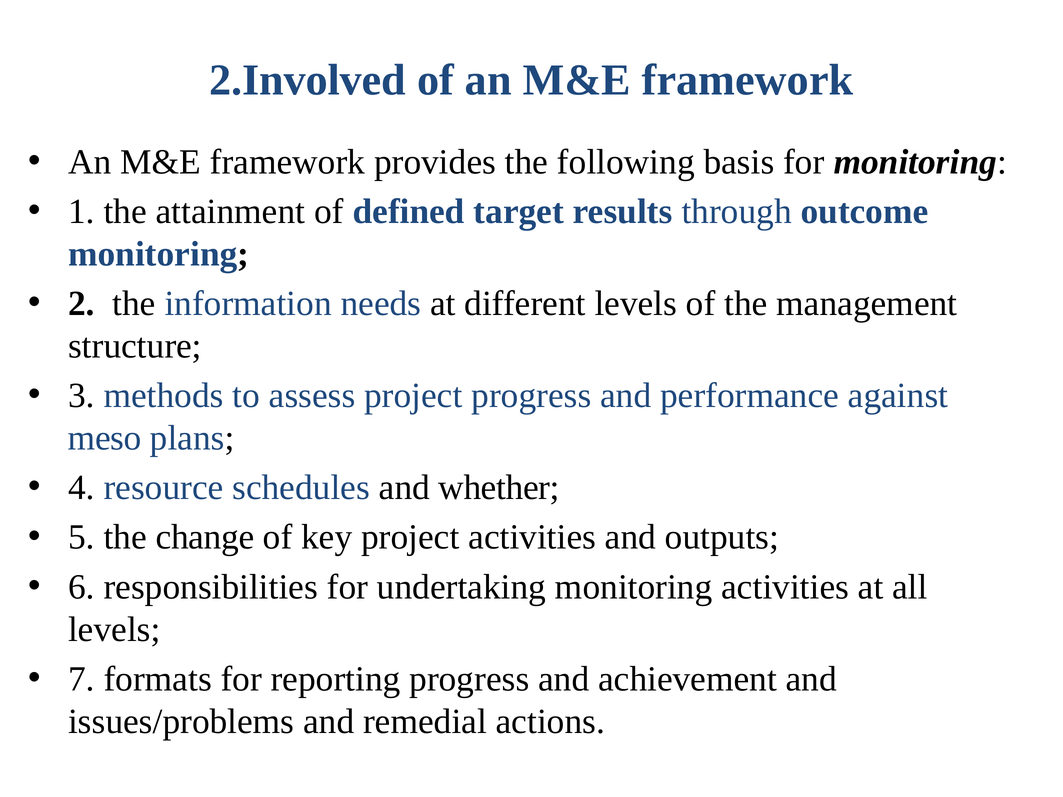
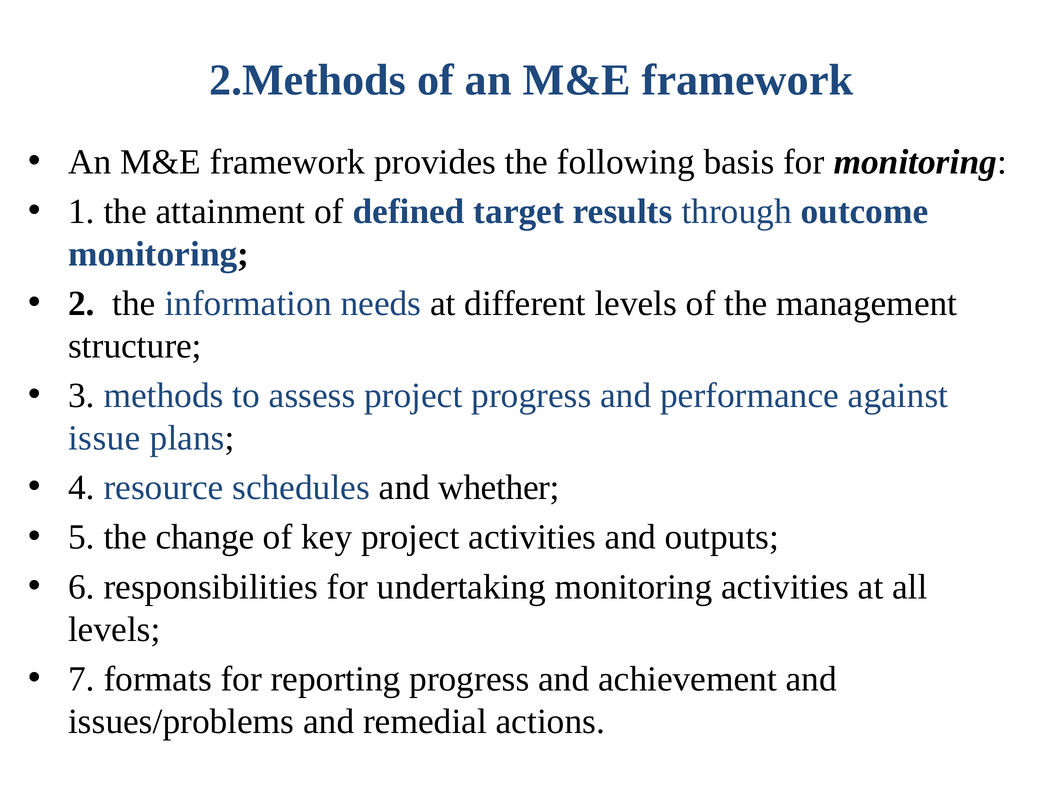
2.Involved: 2.Involved -> 2.Methods (308, 80)
meso: meso -> issue (104, 438)
